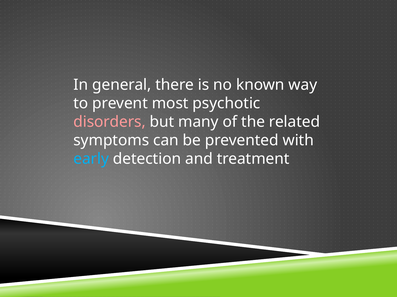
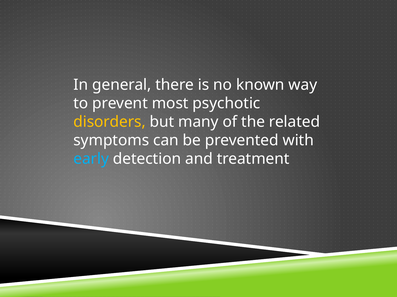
disorders colour: pink -> yellow (110, 122)
